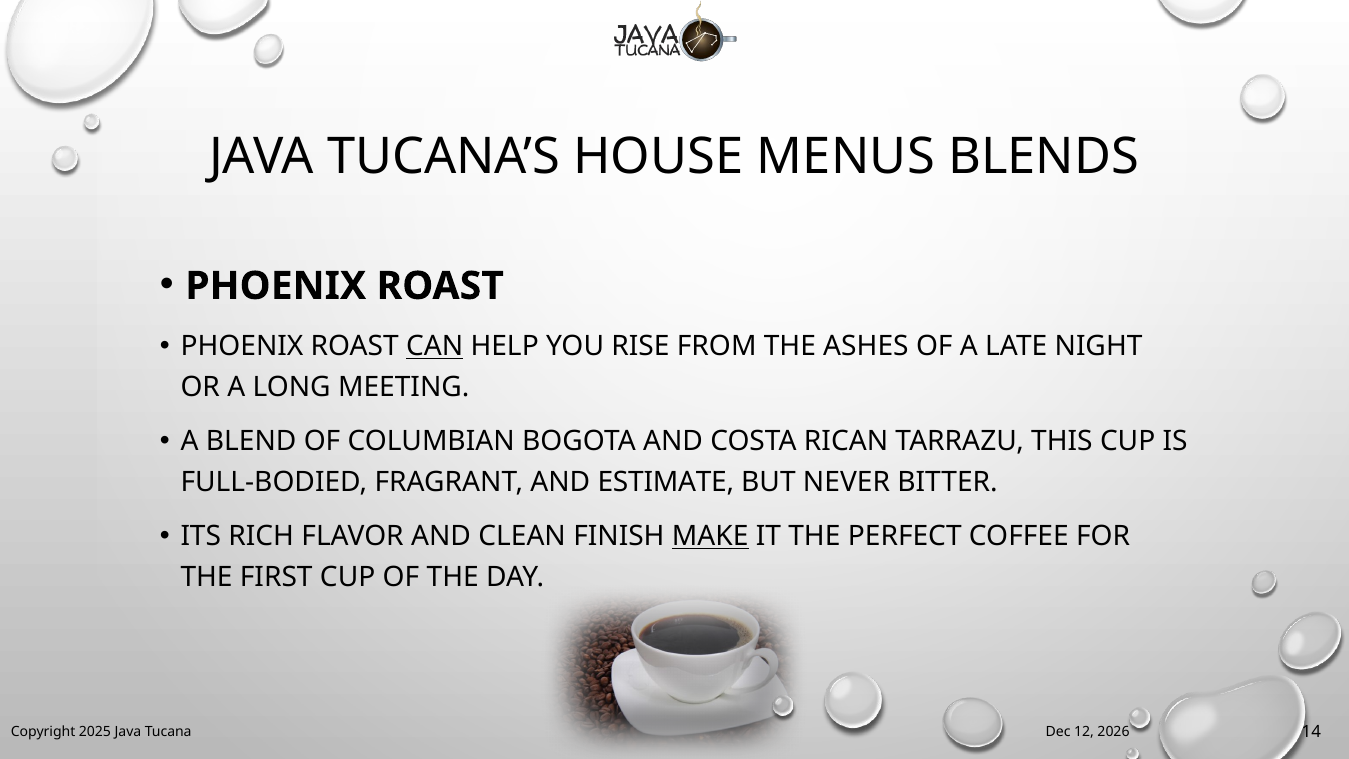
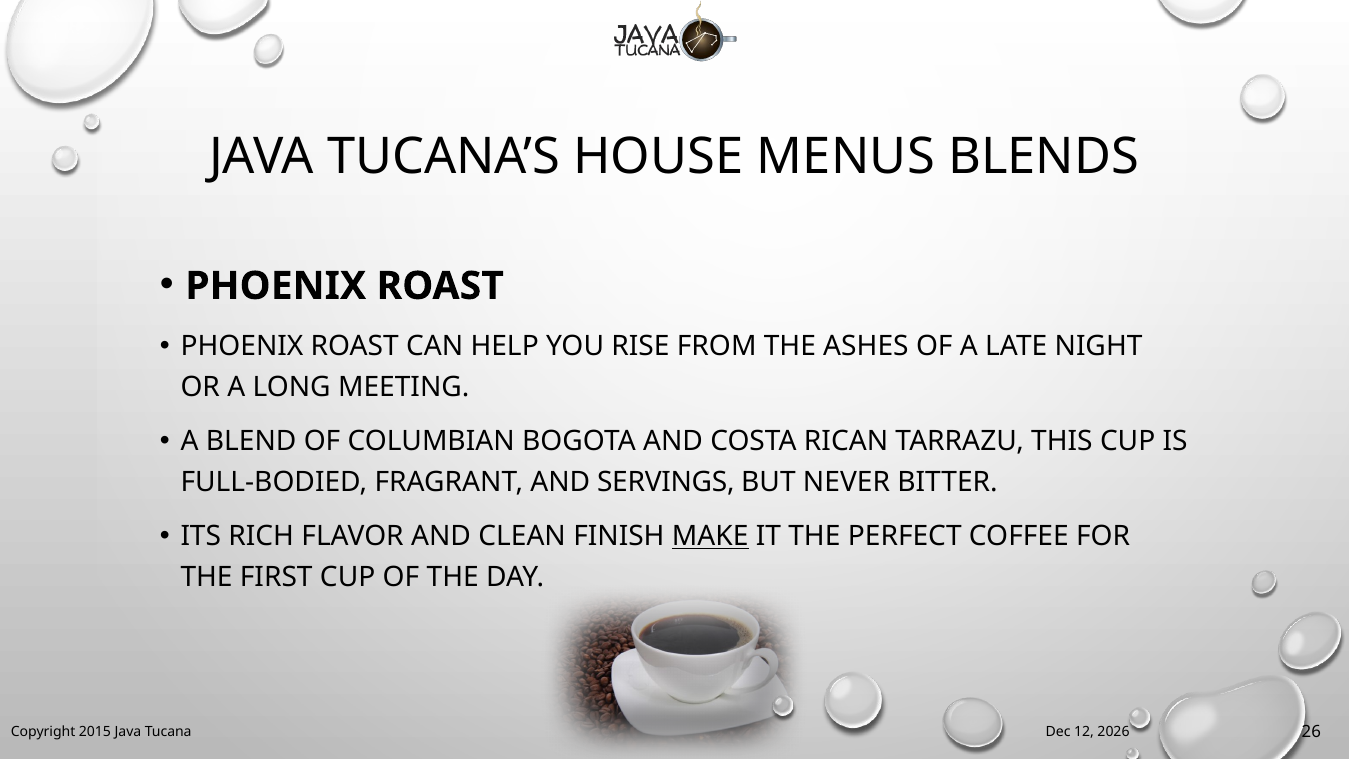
CAN underline: present -> none (435, 346)
ESTIMATE: ESTIMATE -> SERVINGS (666, 482)
2025: 2025 -> 2015 (95, 732)
14: 14 -> 26 (1311, 732)
